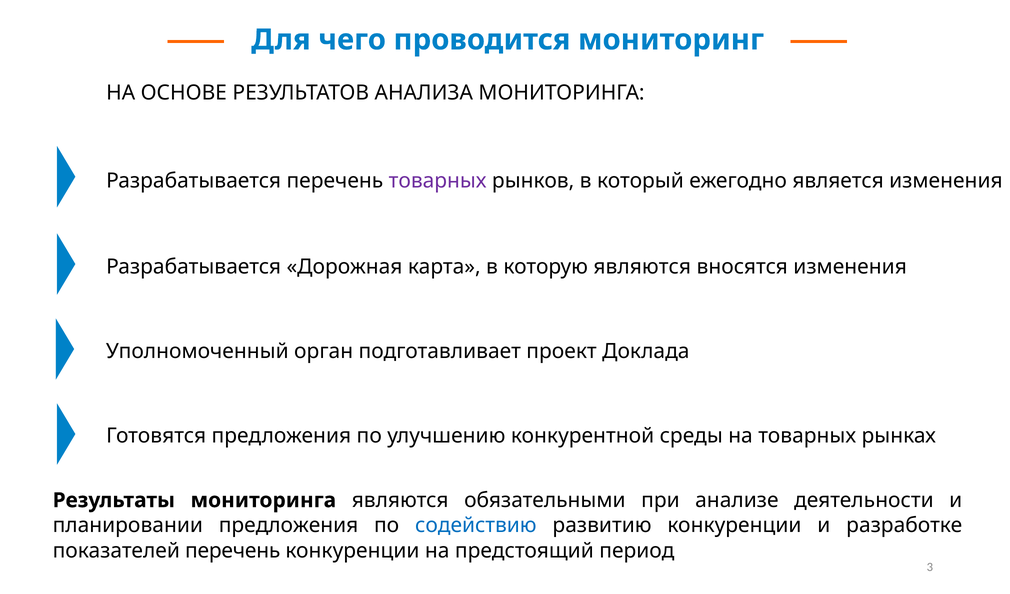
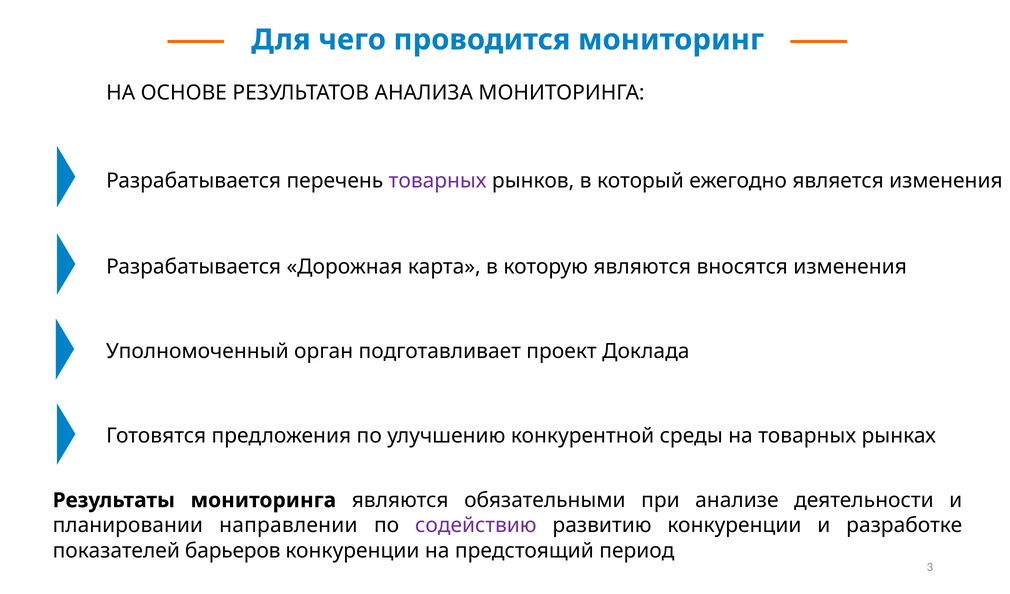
планировании предложения: предложения -> направлении (288, 526)
содействию colour: blue -> purple (476, 526)
показателей перечень: перечень -> барьеров (233, 551)
